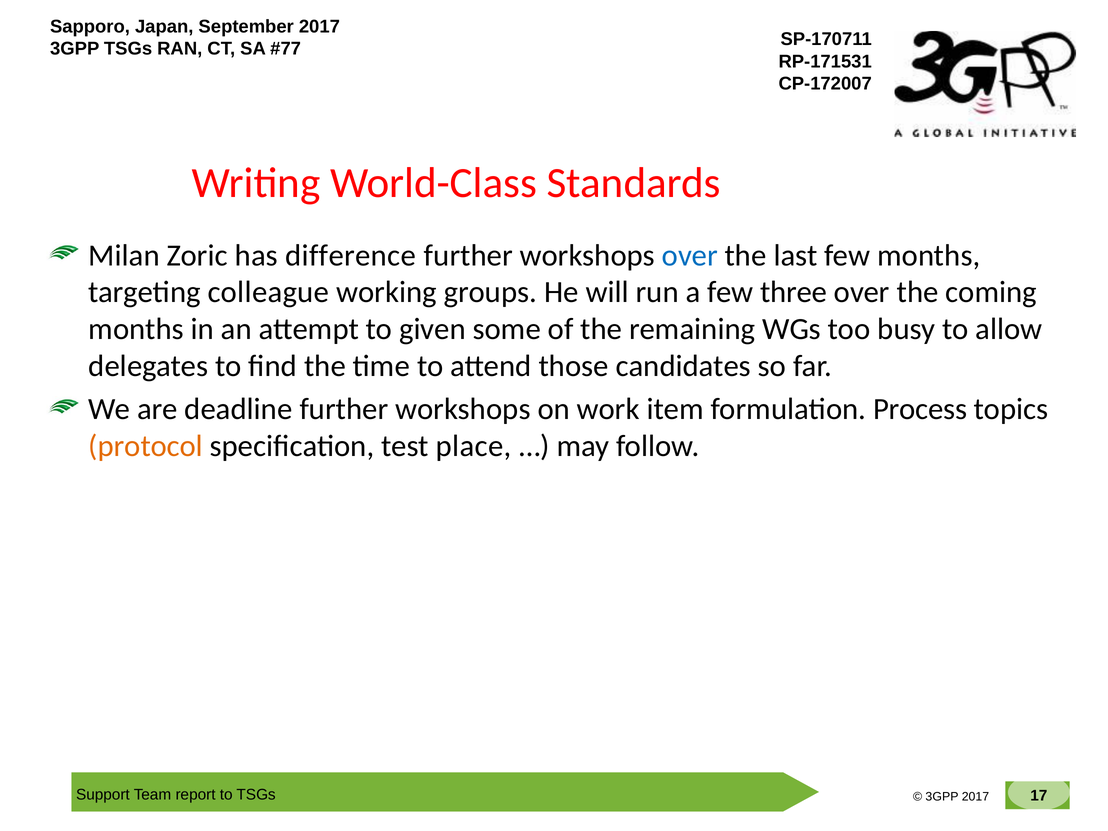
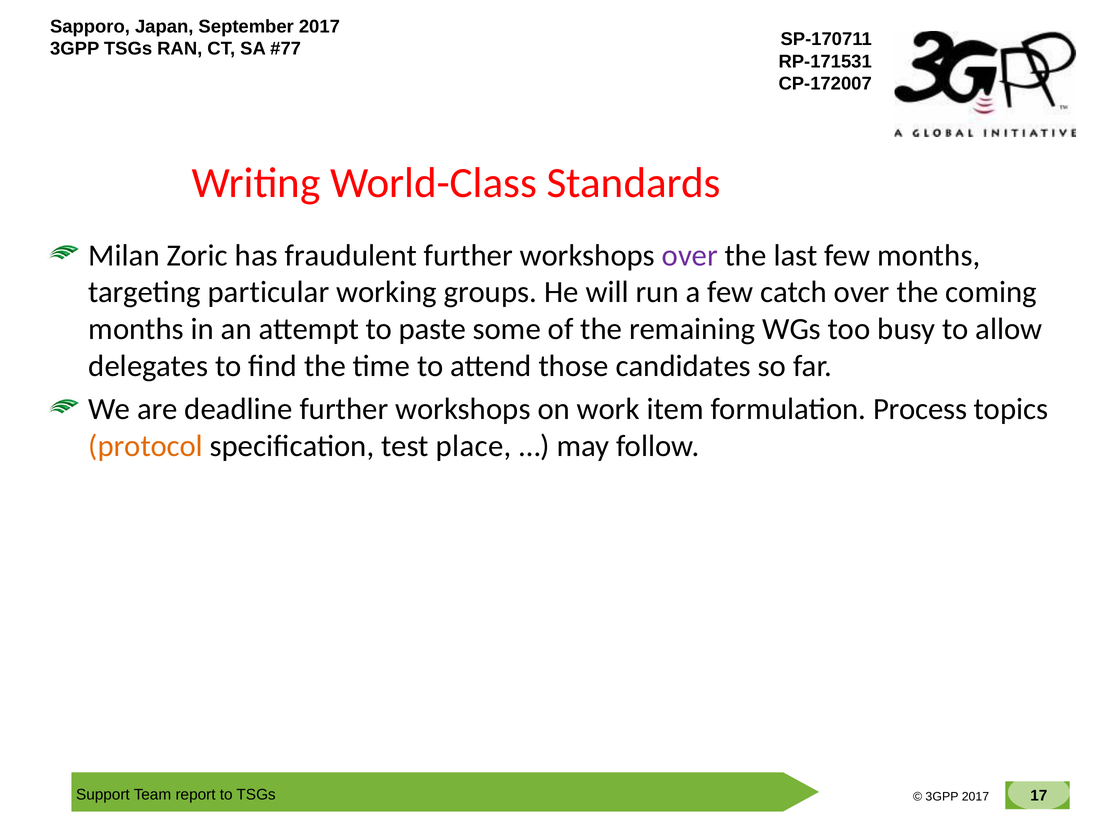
difference: difference -> fraudulent (351, 255)
over colour: blue -> purple (690, 255)
colleague: colleague -> particular (268, 292)
three: three -> catch (794, 292)
given: given -> paste (433, 329)
